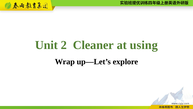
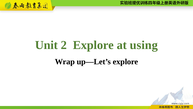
2 Cleaner: Cleaner -> Explore (93, 45)
